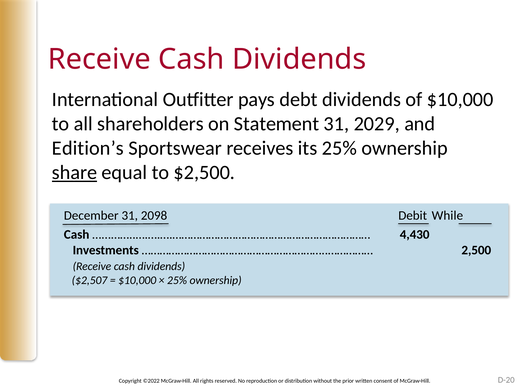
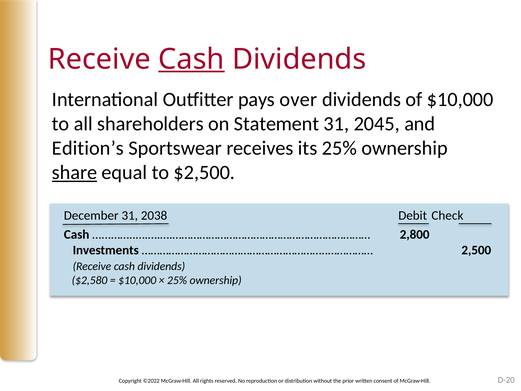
Cash underline: none -> present (191, 59)
debt: debt -> over (298, 99)
2029: 2029 -> 2045 (377, 124)
2098: 2098 -> 2038 (154, 215)
While: While -> Check (447, 215)
4,430: 4,430 -> 2,800 (415, 234)
$2,507: $2,507 -> $2,580 (90, 280)
